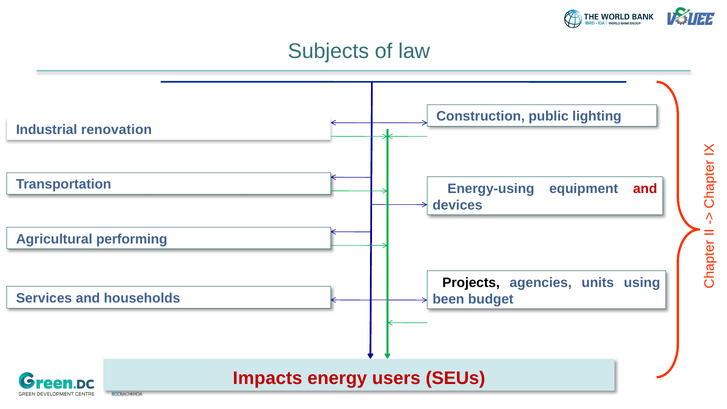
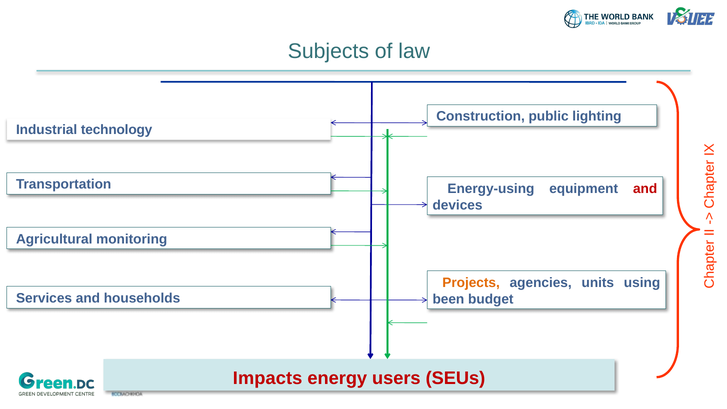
renovation: renovation -> technology (117, 130)
performing: performing -> monitoring (132, 239)
Projects colour: black -> orange (471, 283)
